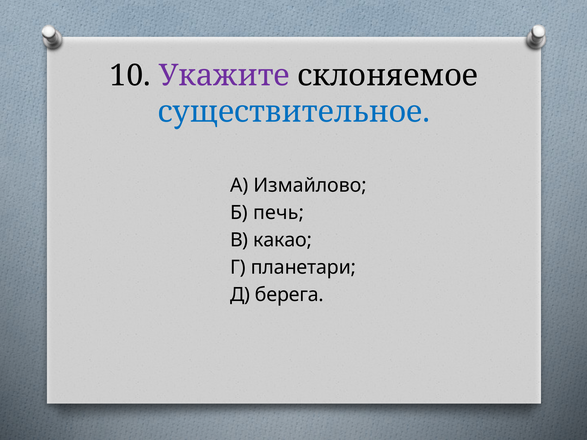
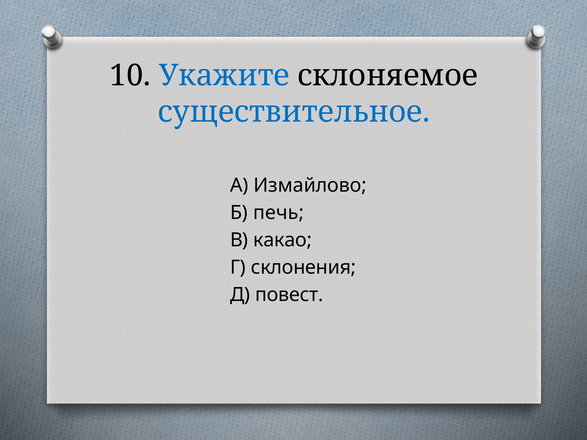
Укажите colour: purple -> blue (224, 76)
планетари: планетари -> склонения (303, 267)
берега: берега -> повест (289, 295)
